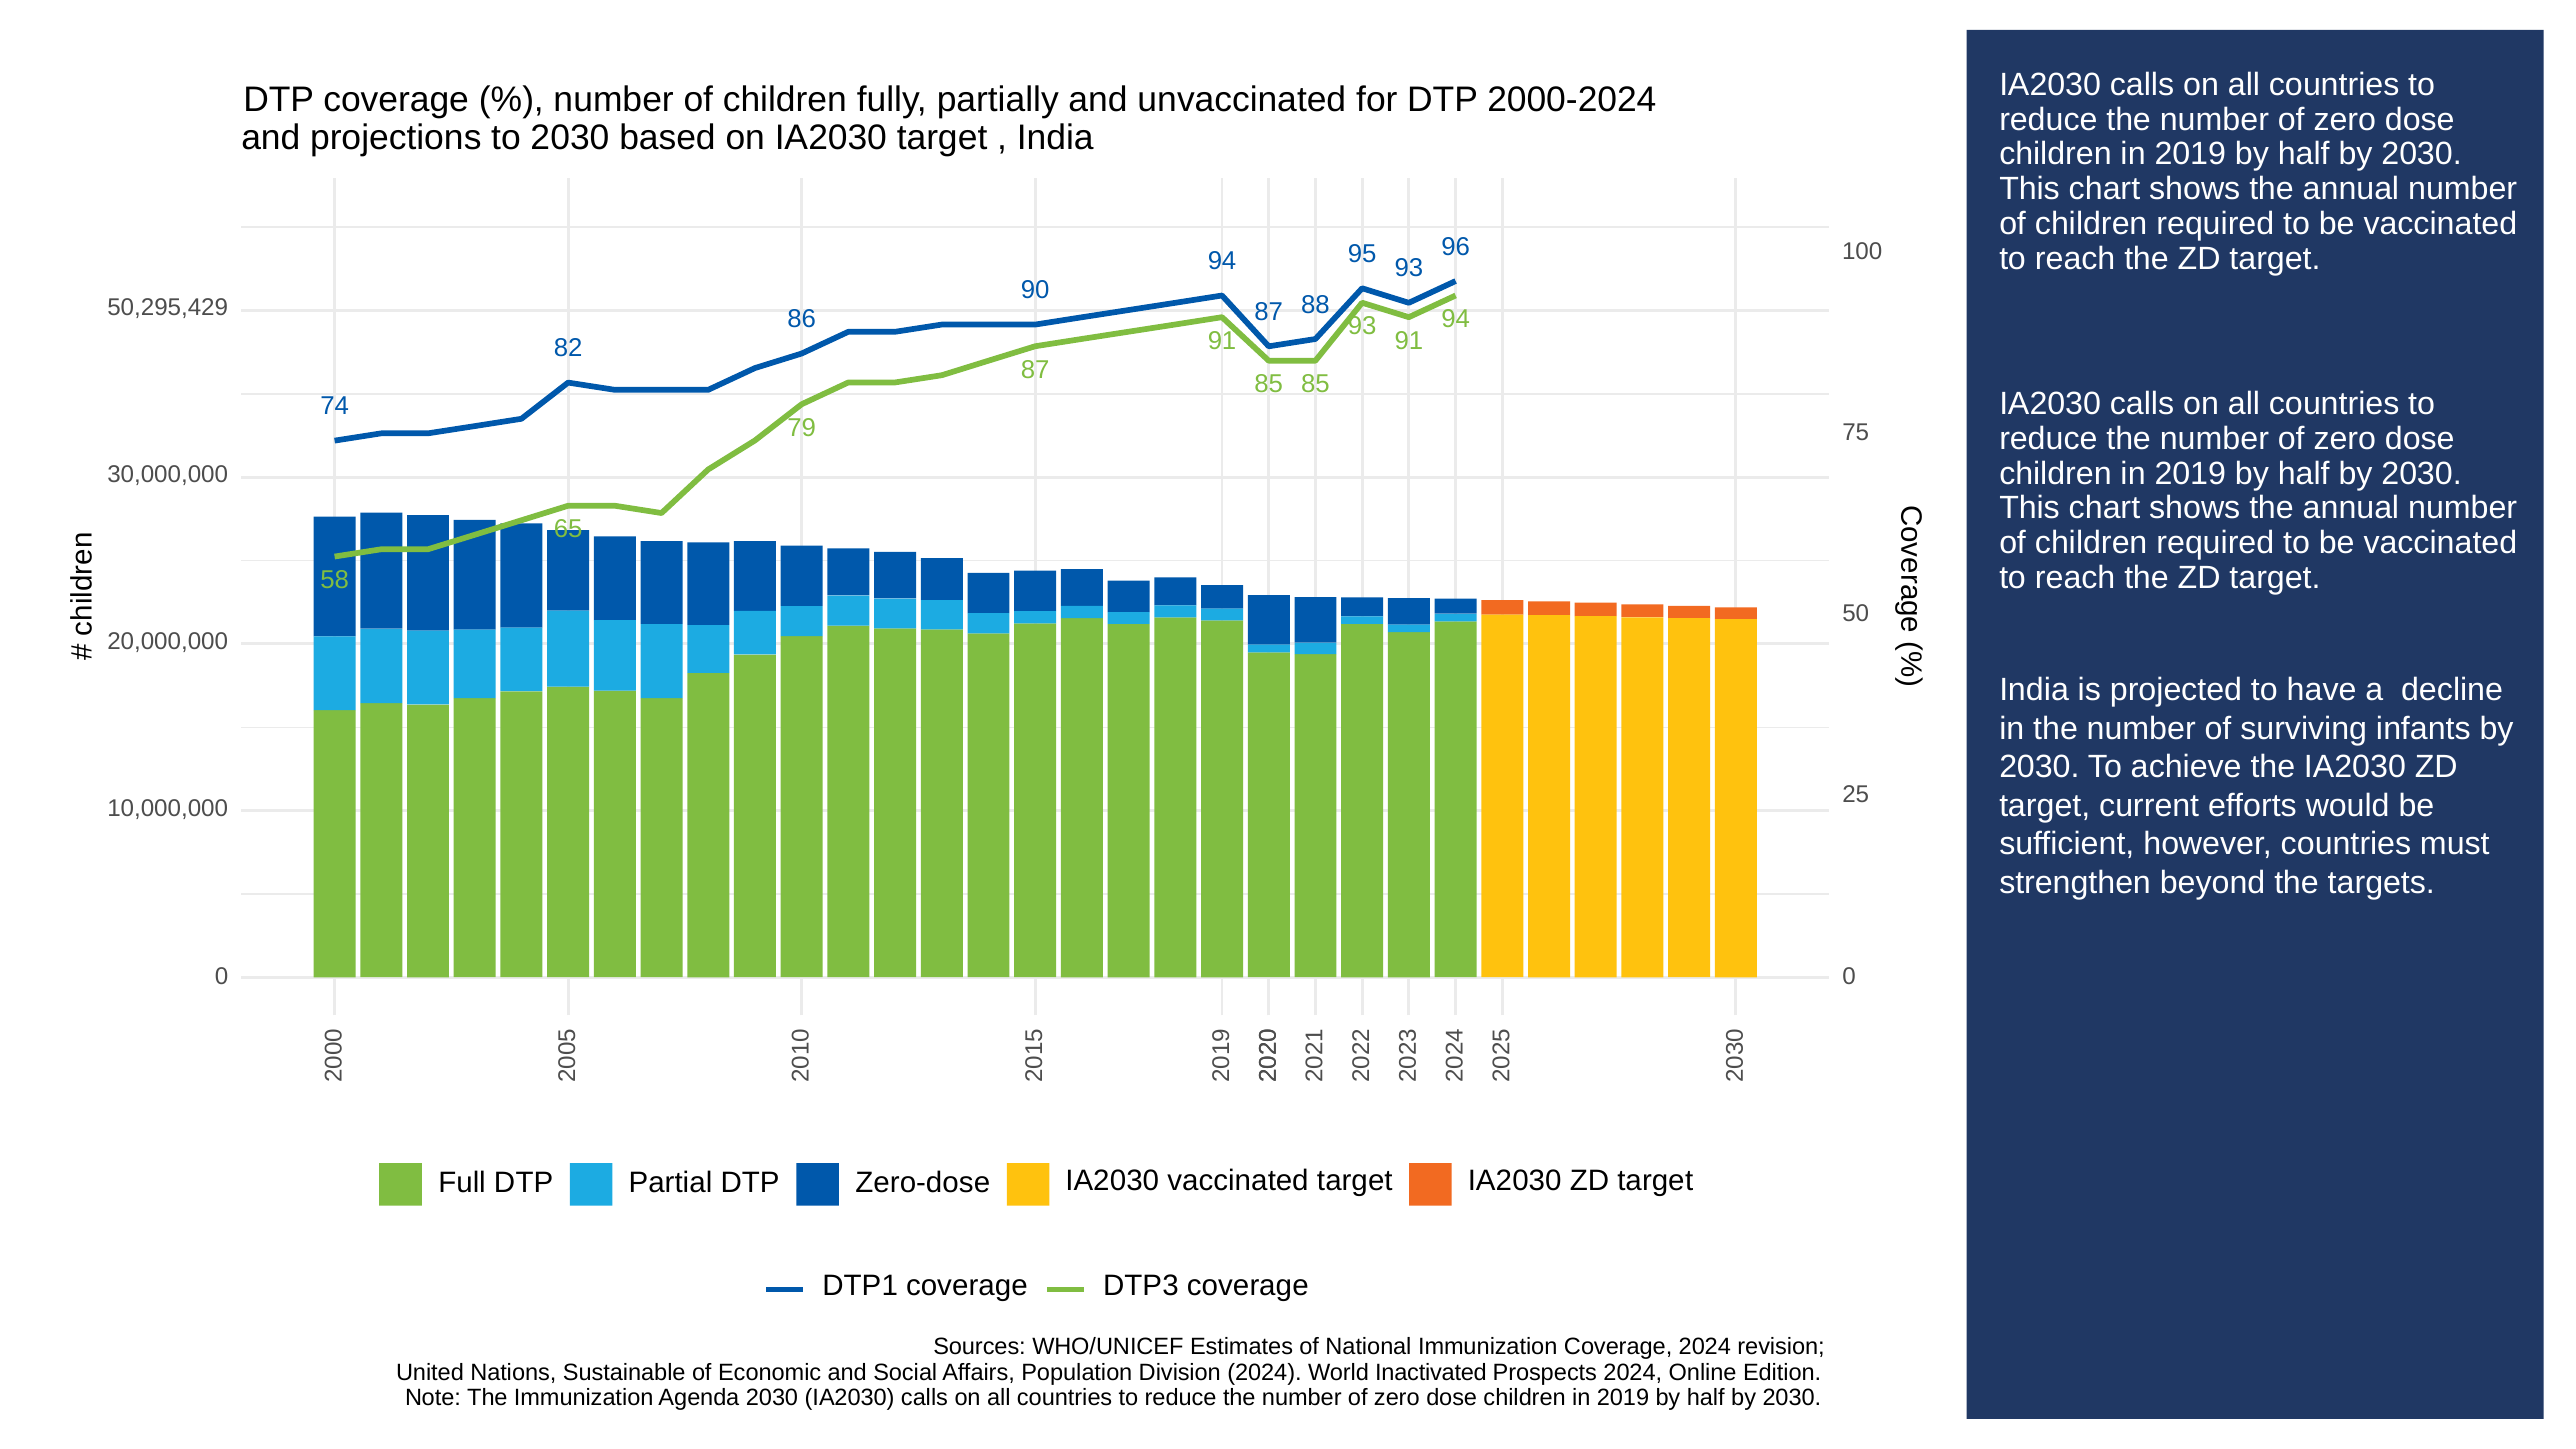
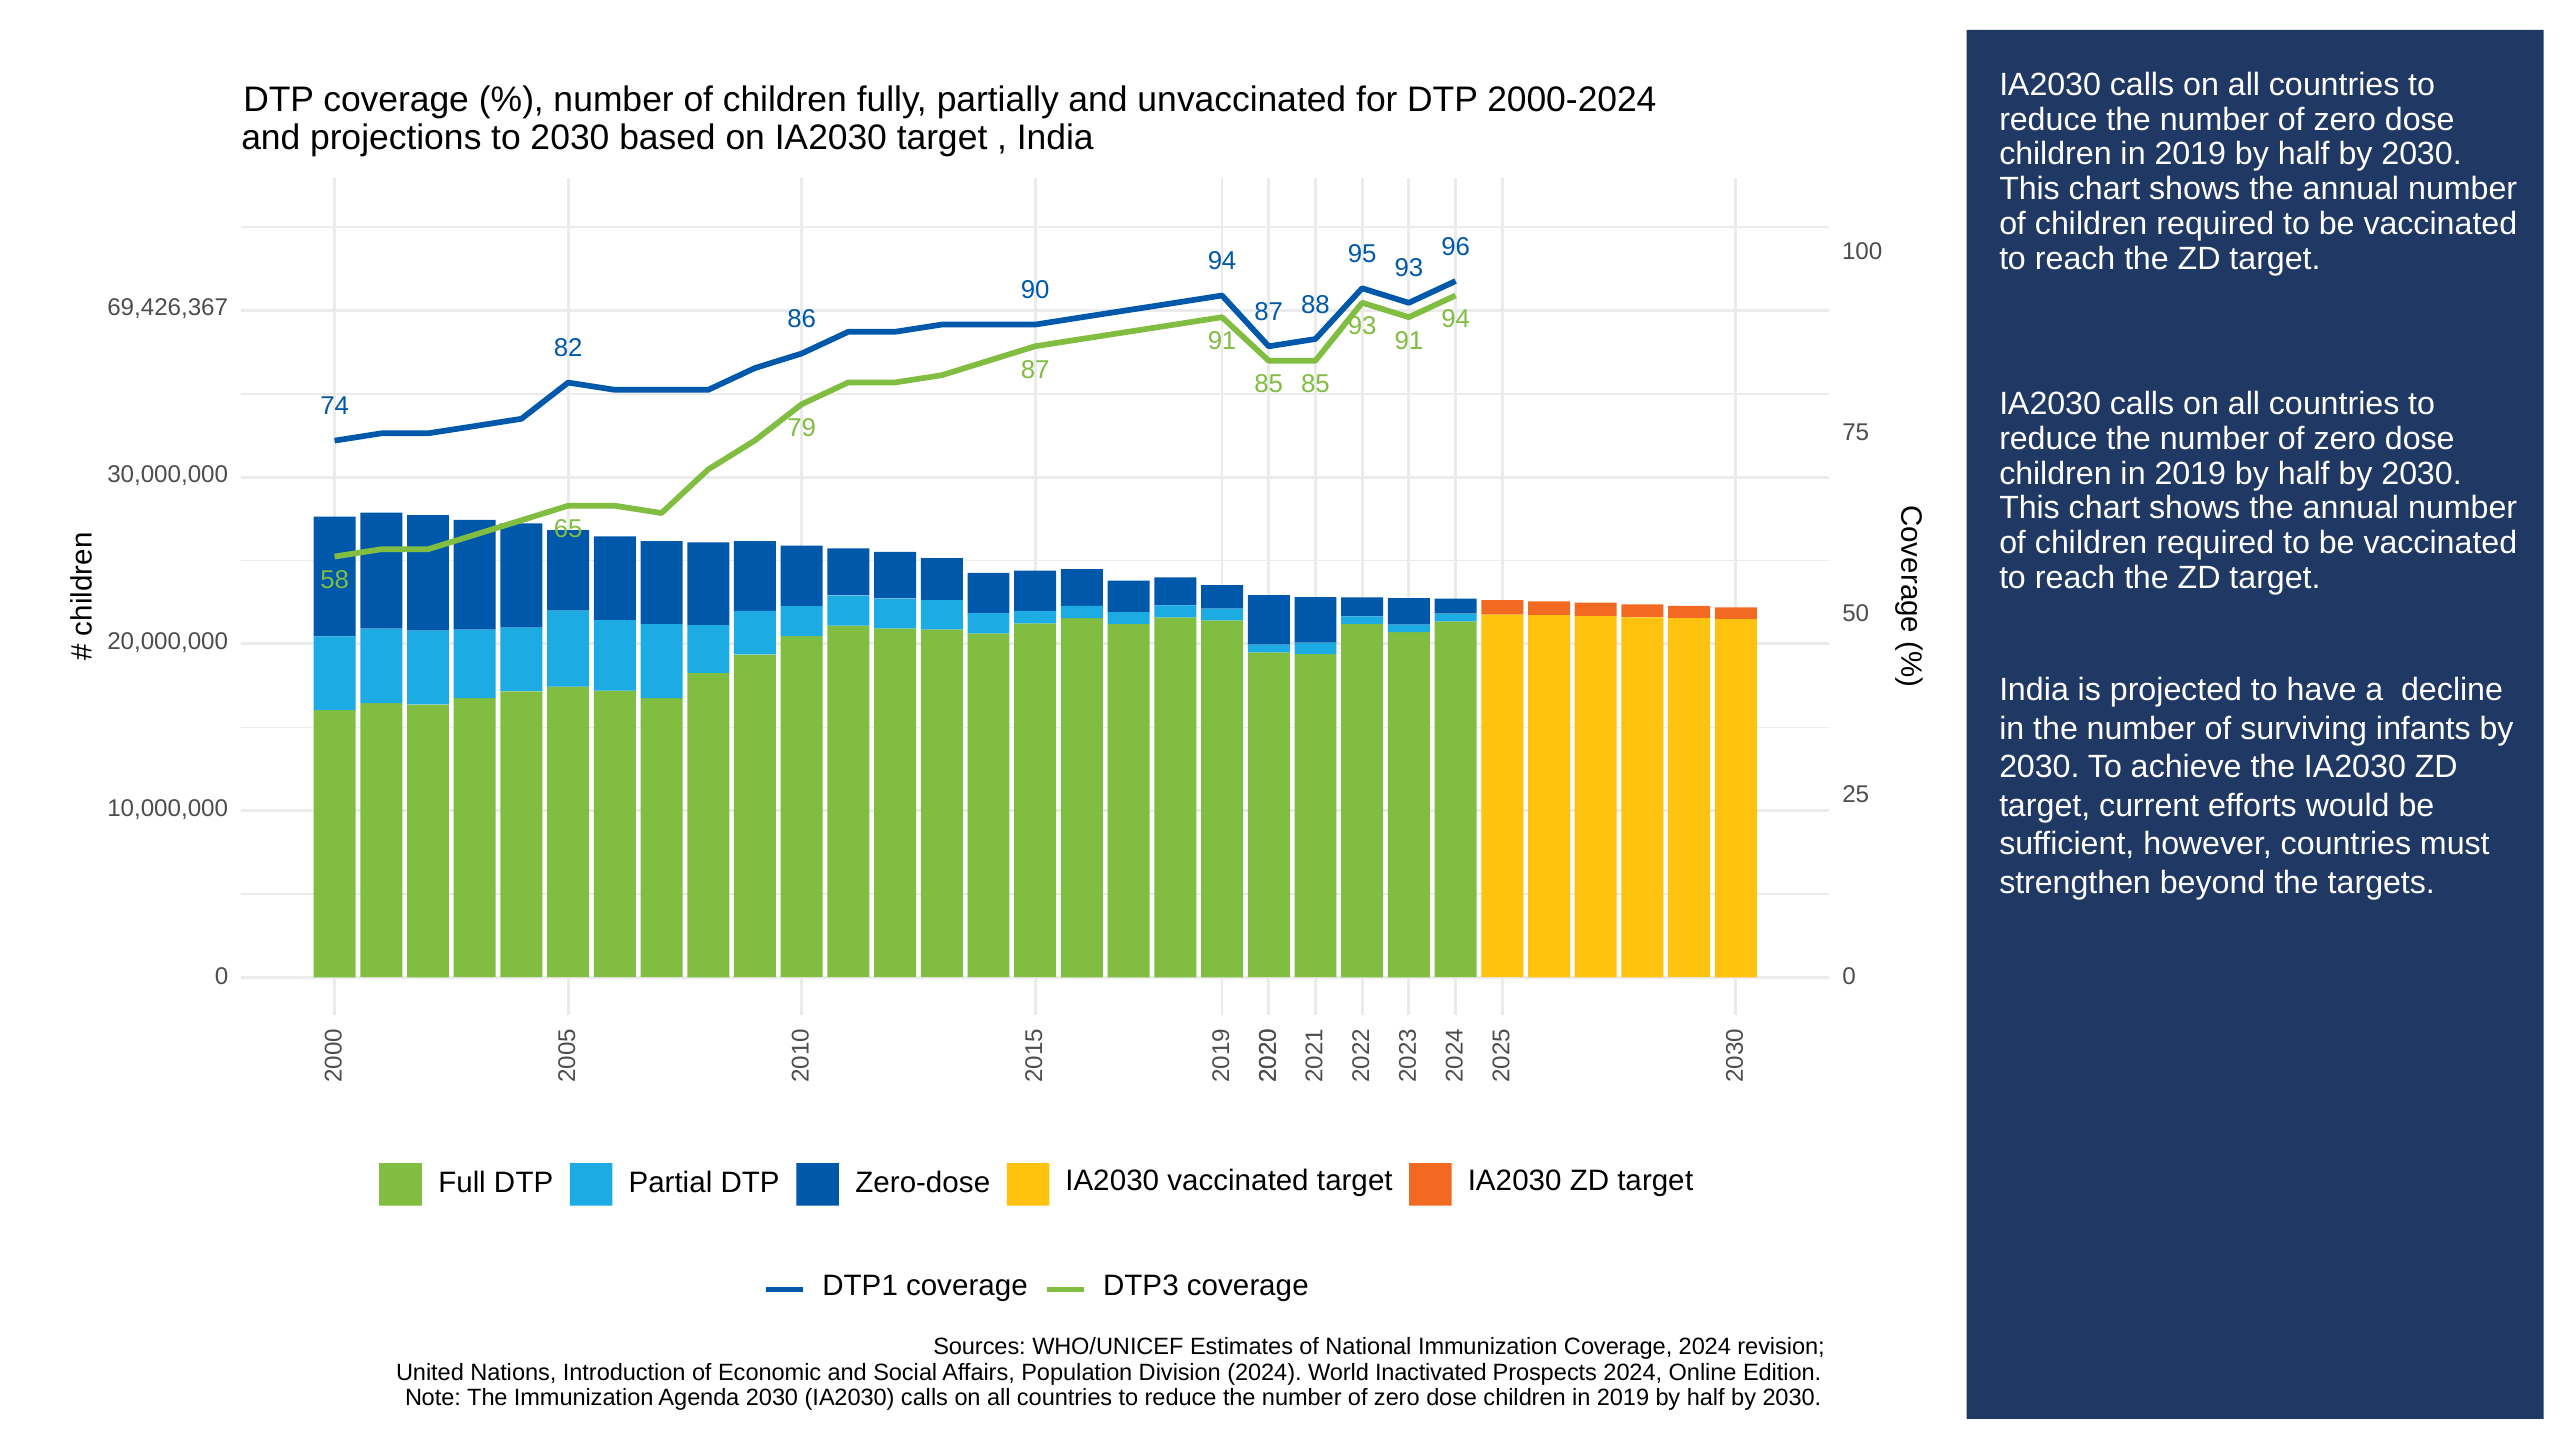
50,295,429: 50,295,429 -> 69,426,367 (168, 308)
Sustainable: Sustainable -> Introduction (624, 1373)
